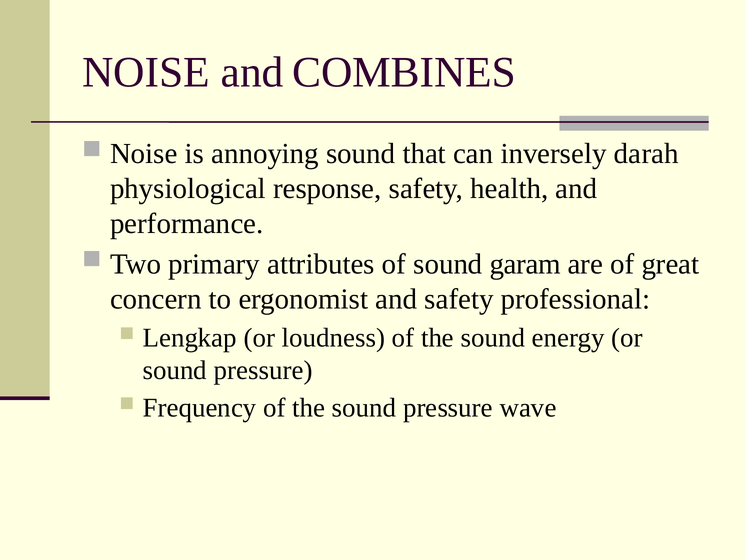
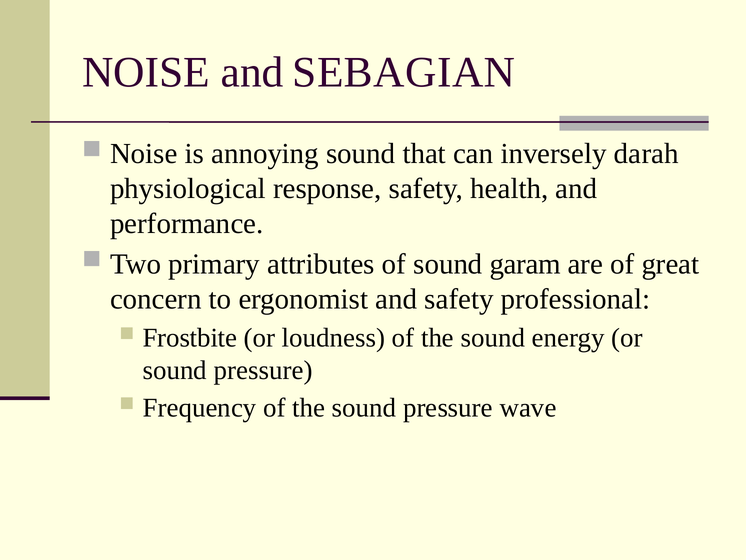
COMBINES: COMBINES -> SEBAGIAN (404, 72)
Lengkap: Lengkap -> Frostbite (190, 338)
